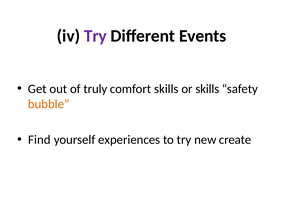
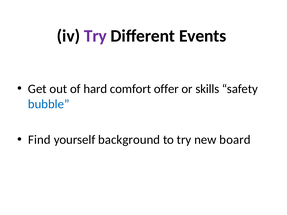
truly: truly -> hard (95, 89)
comfort skills: skills -> offer (166, 89)
bubble colour: orange -> blue (49, 104)
experiences: experiences -> background (129, 140)
create: create -> board (235, 140)
